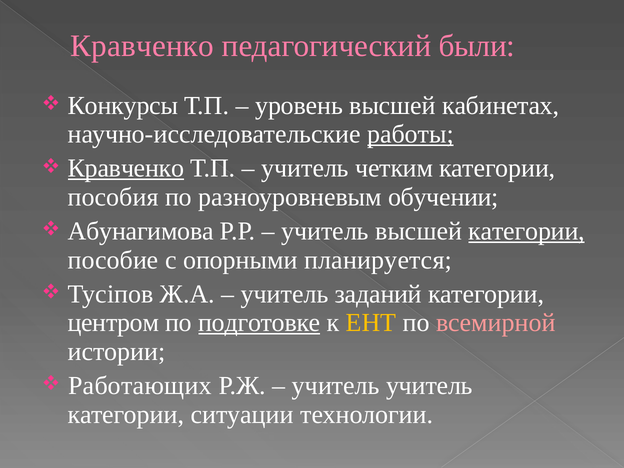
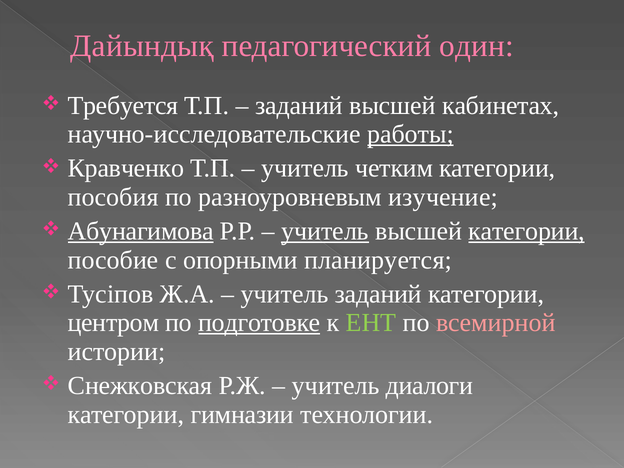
Кравченко: Кравченко -> Дайындық (142, 46)
были: были -> один (477, 46)
Конкурсы: Конкурсы -> Требуется (123, 105)
уровень: уровень -> заданий (299, 105)
Кравченко underline: present -> none (126, 168)
обучении: обучении -> изучение (443, 197)
Абунагимова underline: none -> present (141, 231)
учитель underline: none -> present (325, 231)
ЕНТ colour: yellow -> light green (371, 323)
Работающих: Работающих -> Снежковская (140, 386)
учитель учитель: учитель -> диалоги (429, 386)
ситуации: ситуации -> гимназии (242, 414)
